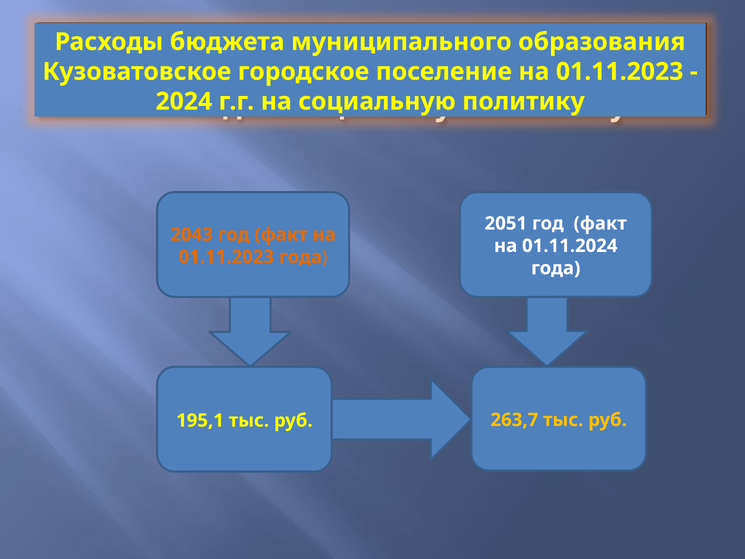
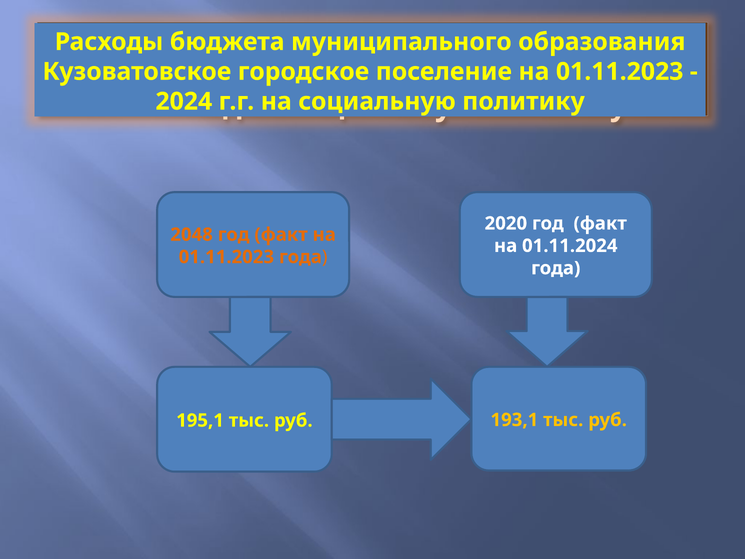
2051: 2051 -> 2020 (506, 223)
2043: 2043 -> 2048 (192, 235)
263,7: 263,7 -> 193,1 (514, 420)
